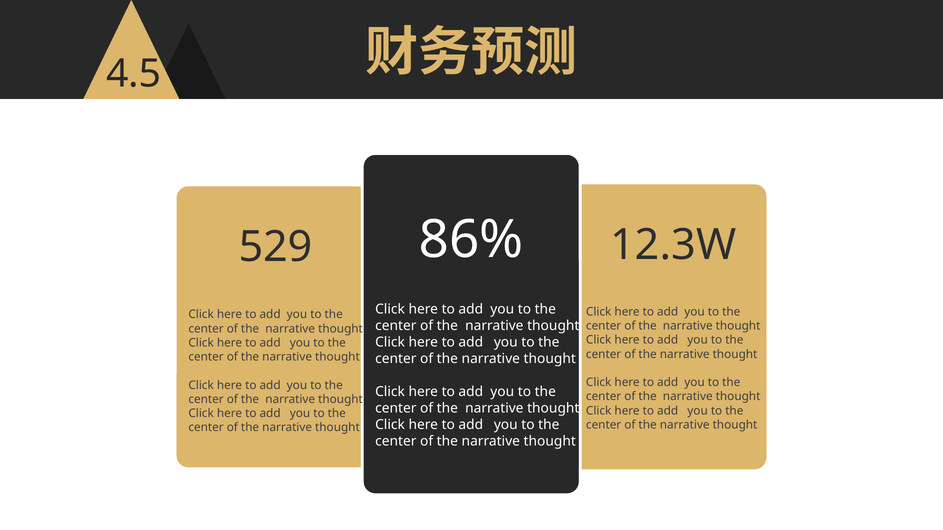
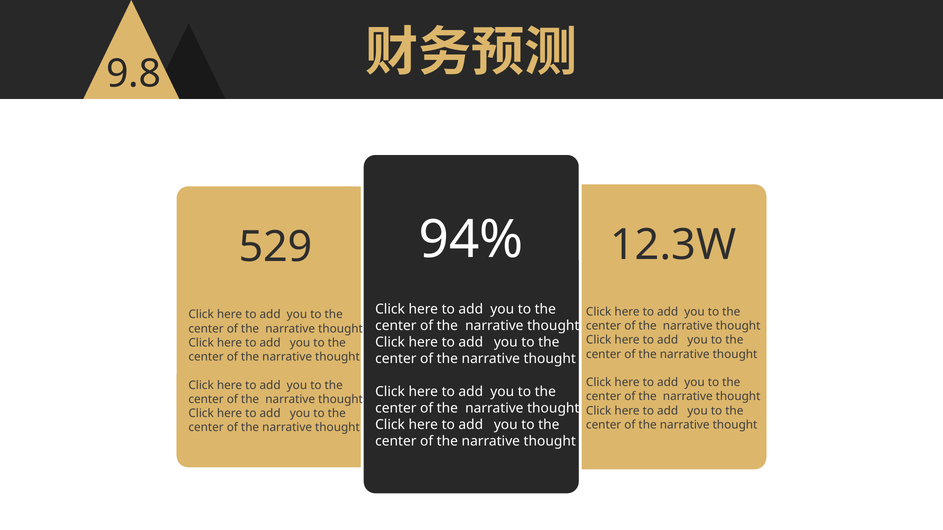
4.5: 4.5 -> 9.8 (134, 74)
86%: 86% -> 94% (471, 240)
